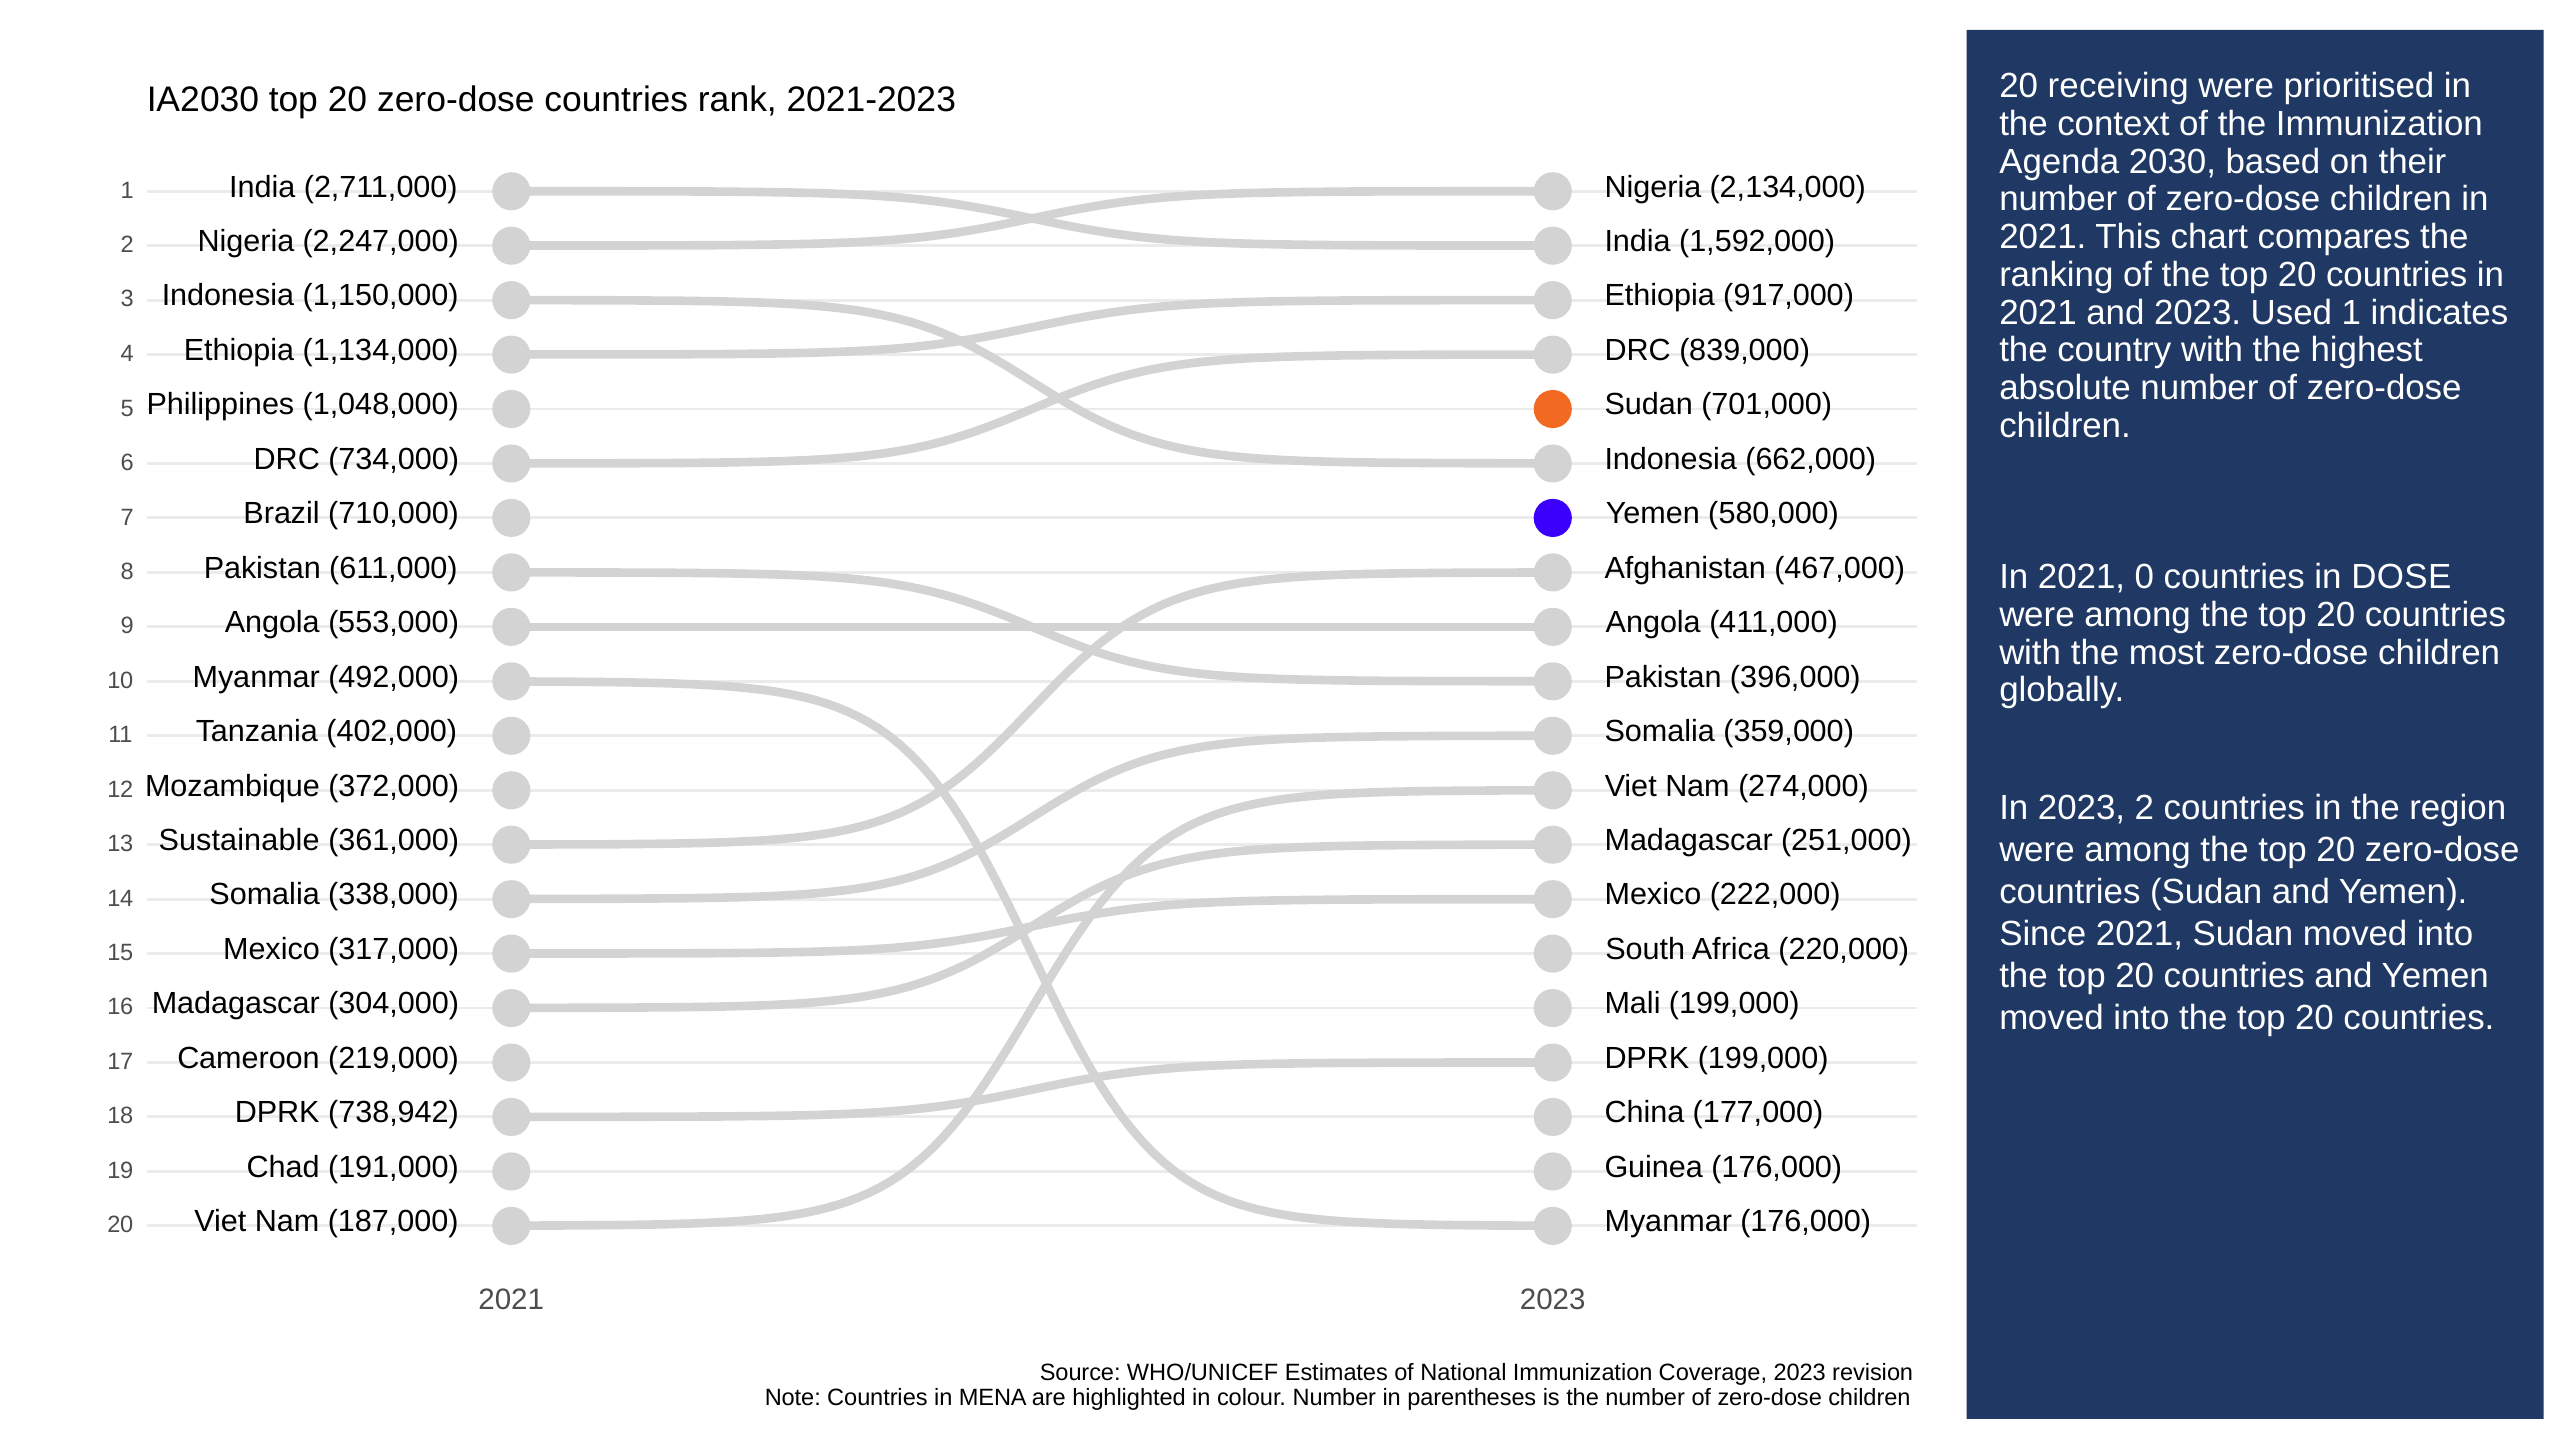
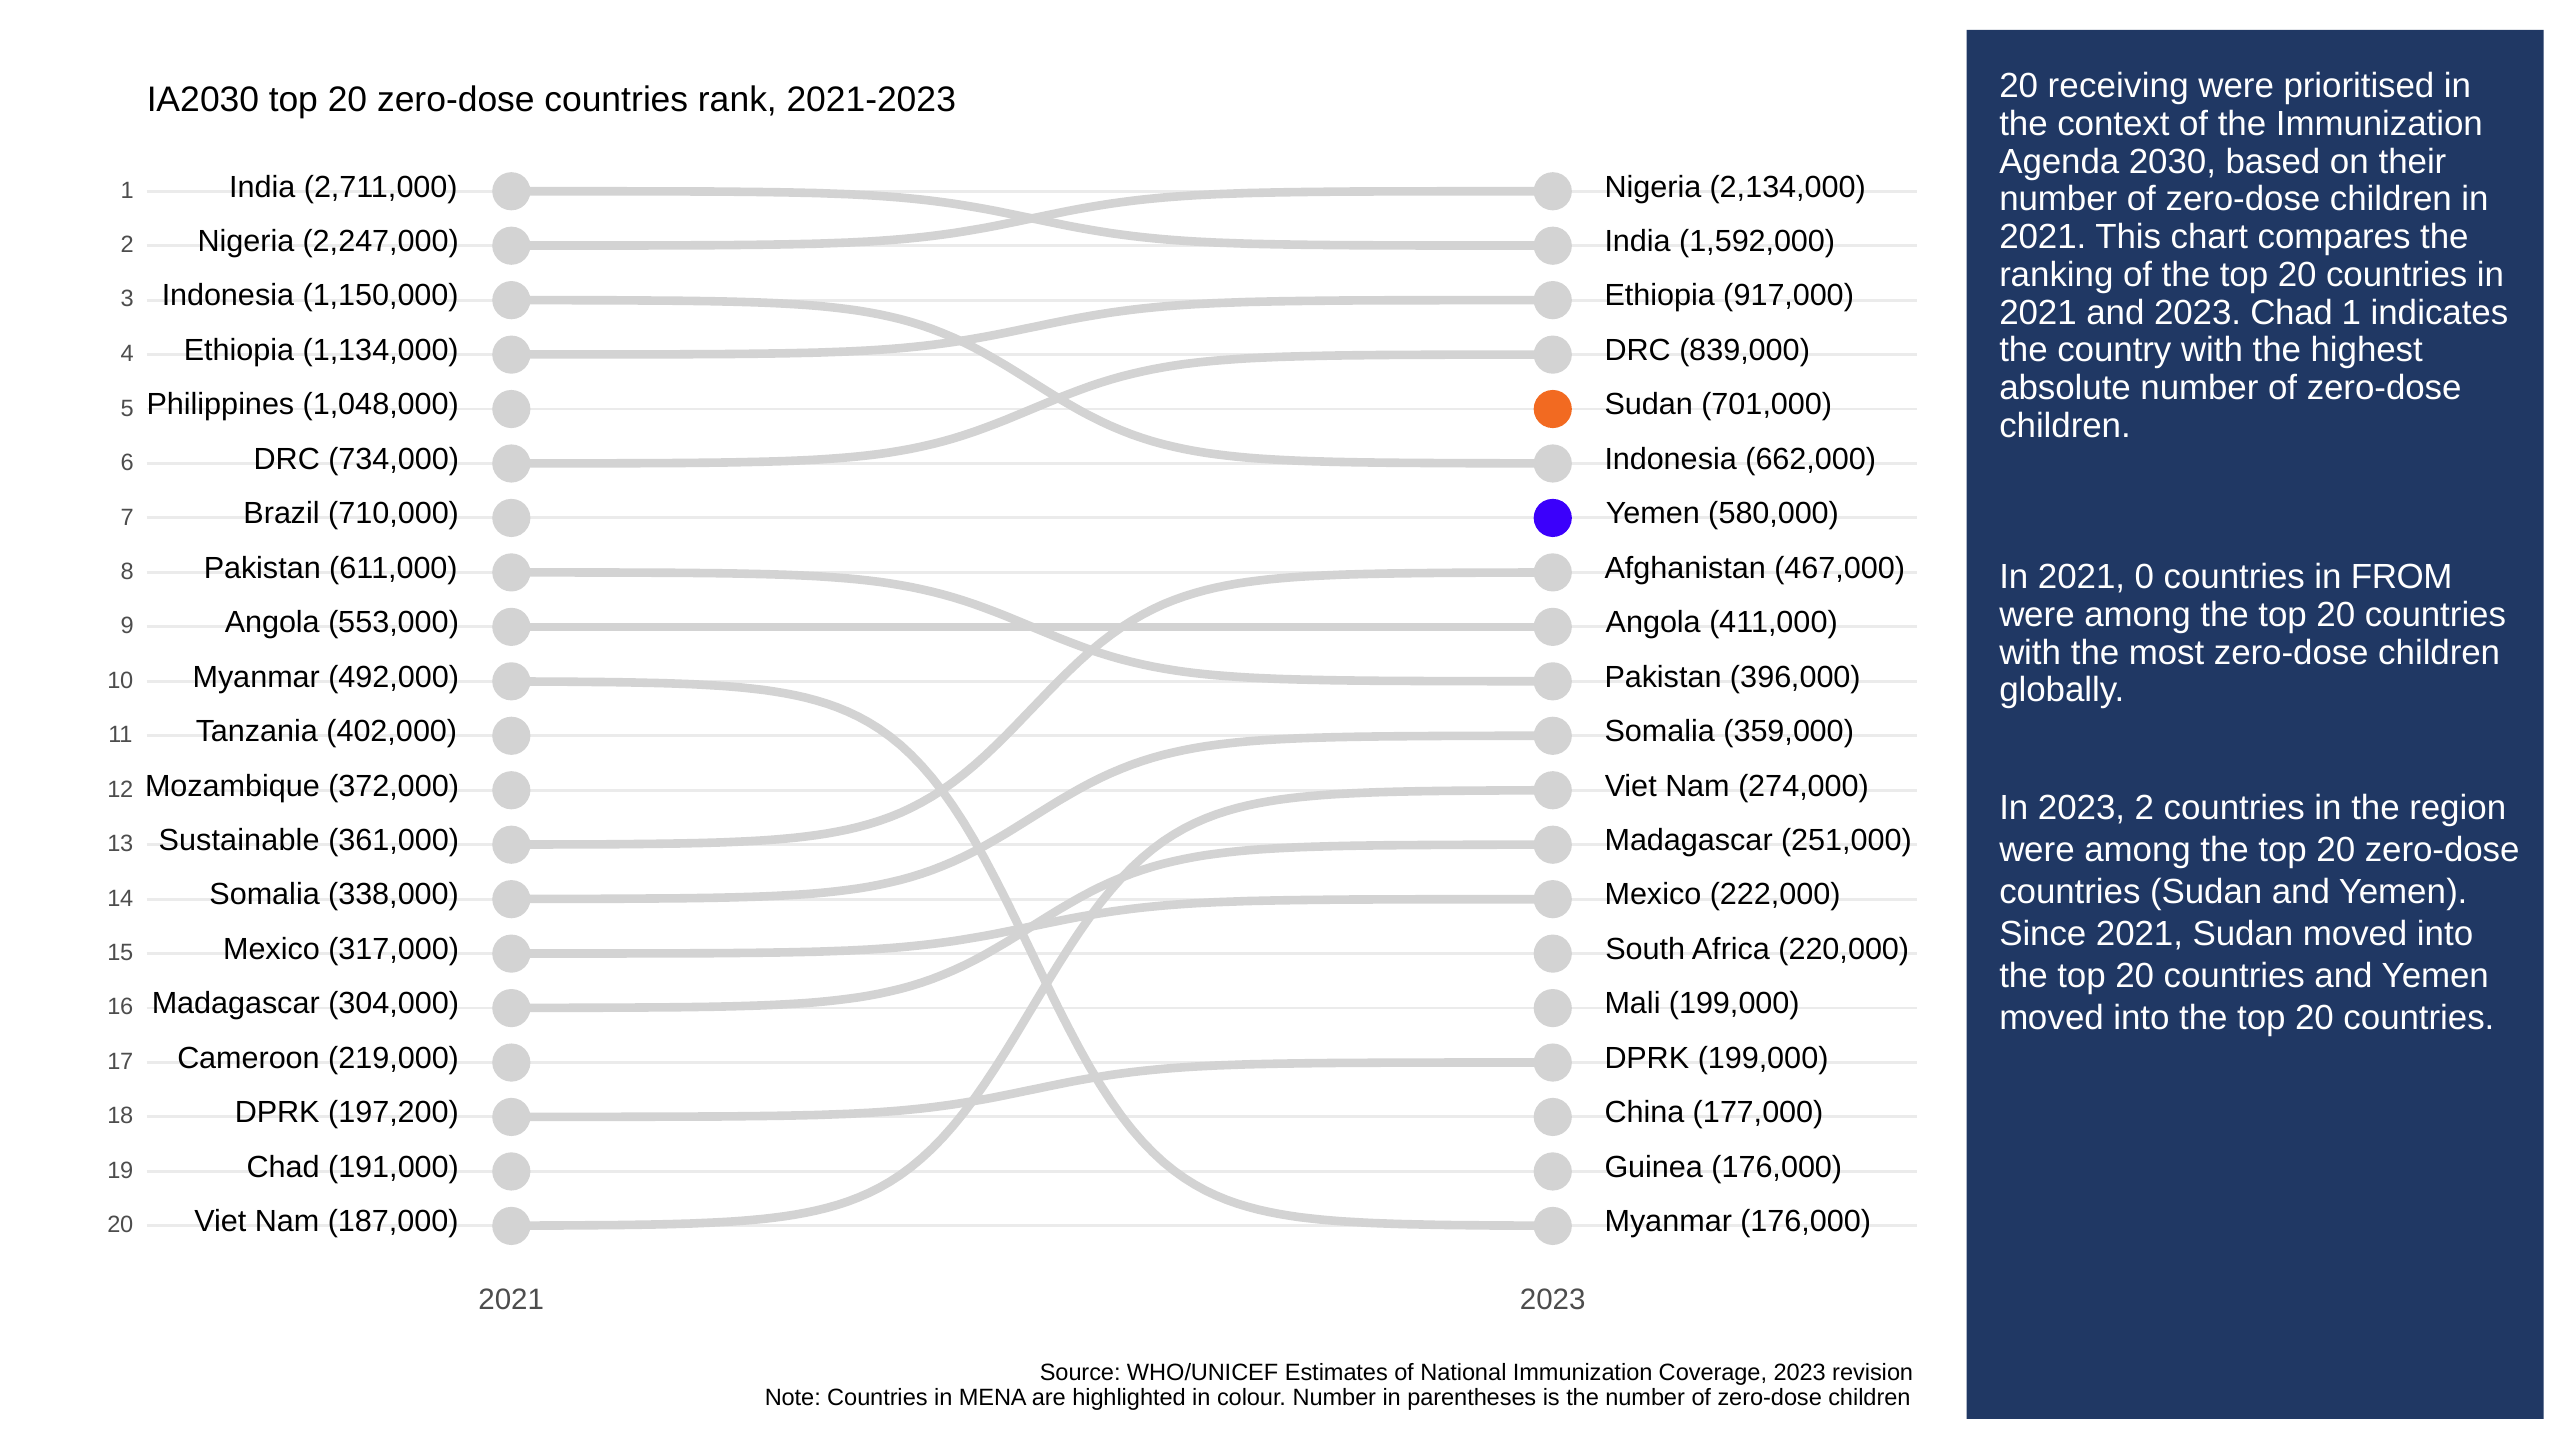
2023 Used: Used -> Chad (2292, 313)
DOSE: DOSE -> FROM (2402, 577)
738,942: 738,942 -> 197,200 (394, 1113)
